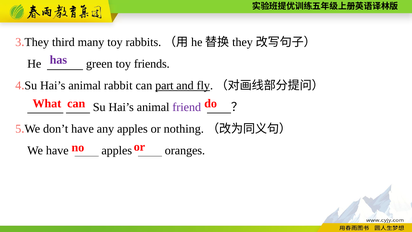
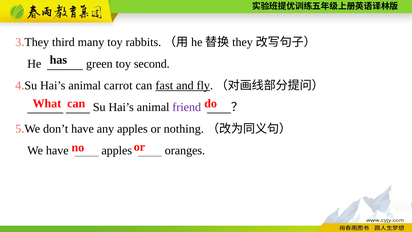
has colour: purple -> black (58, 60)
friends: friends -> second (152, 64)
rabbit: rabbit -> carrot (118, 85)
part: part -> fast (164, 85)
